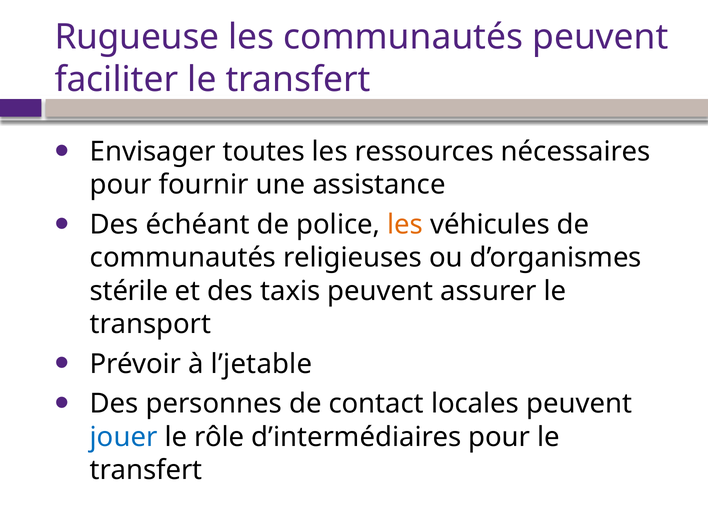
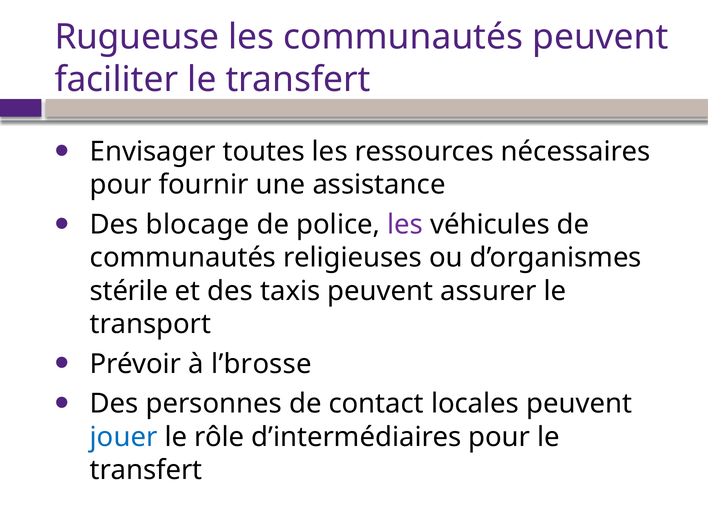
échéant: échéant -> blocage (198, 225)
les colour: orange -> purple (405, 225)
l’jetable: l’jetable -> l’brosse (262, 364)
